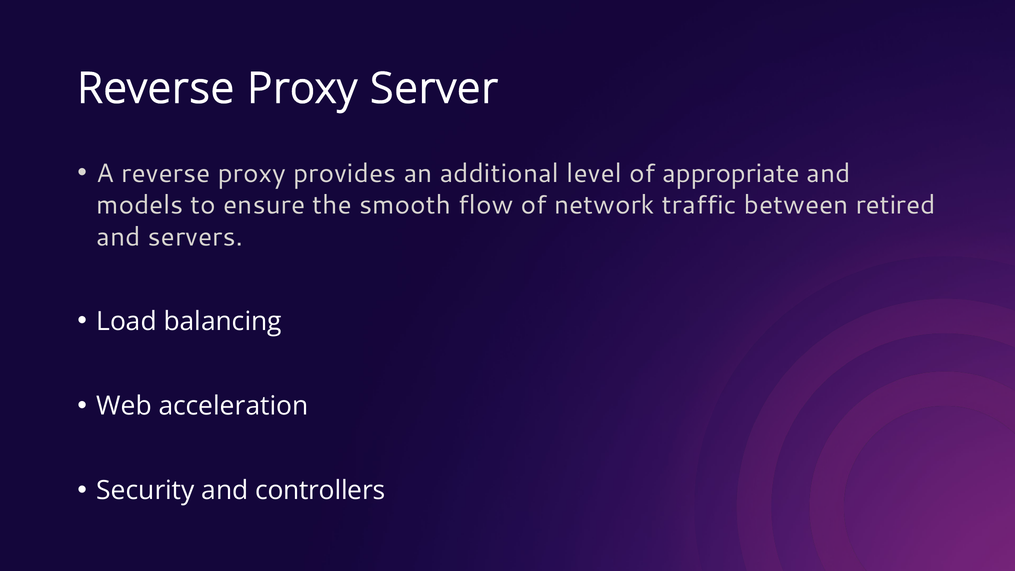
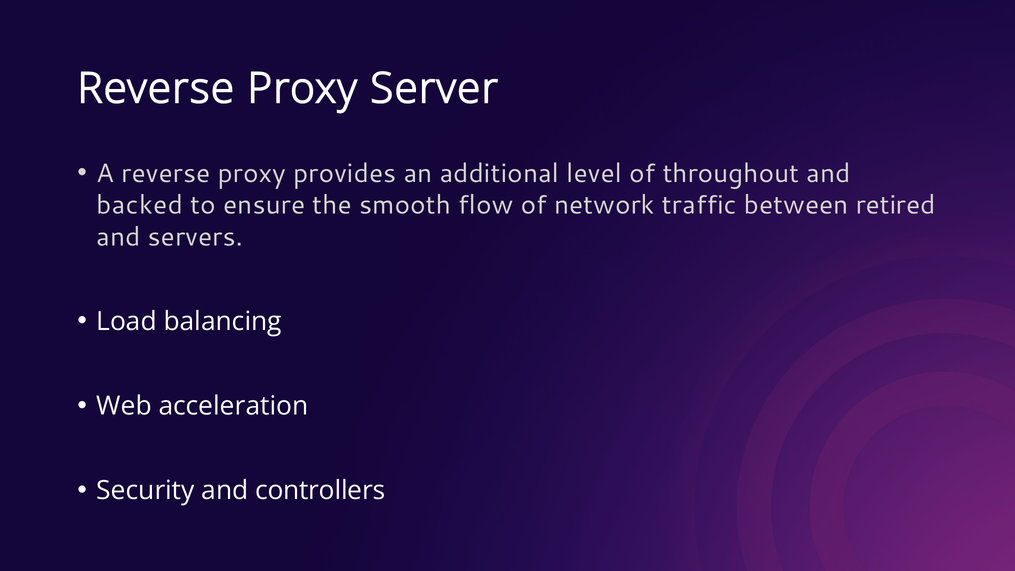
appropriate: appropriate -> throughout (731, 173)
models: models -> backed (140, 205)
